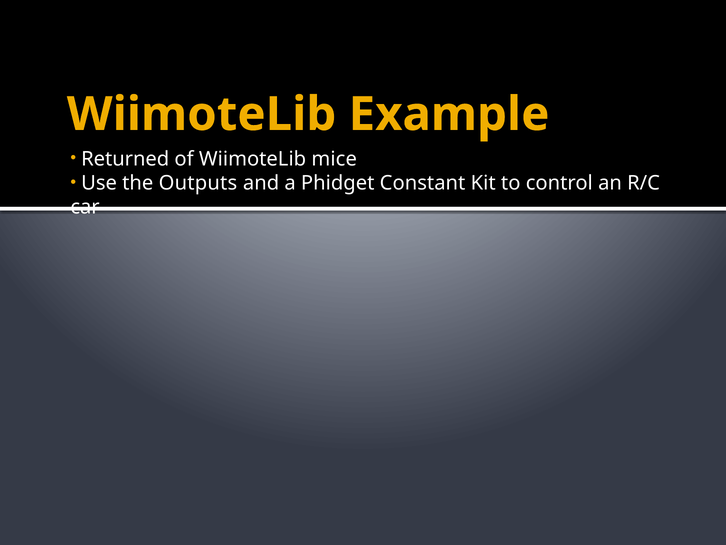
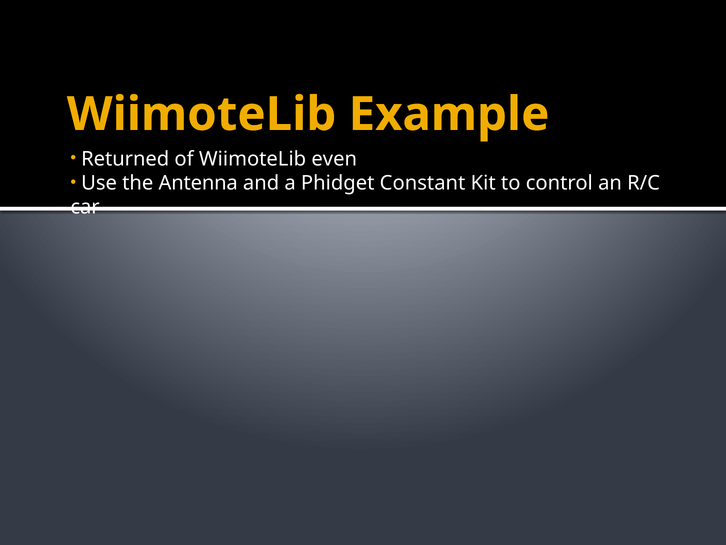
mice: mice -> even (334, 159)
Outputs: Outputs -> Antenna (198, 183)
